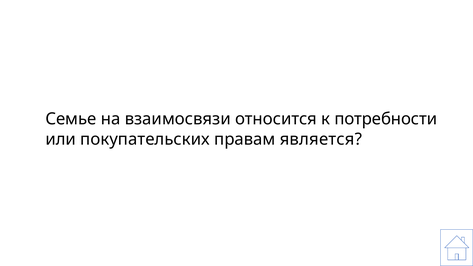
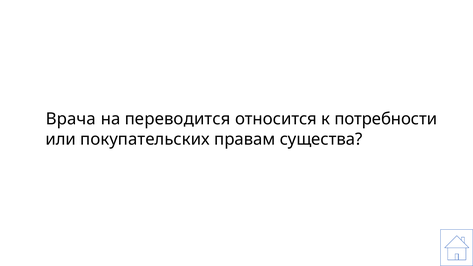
Семье: Семье -> Врача (71, 119)
взаимосвязи: взаимосвязи -> переводится (178, 119)
является: является -> существа (321, 139)
